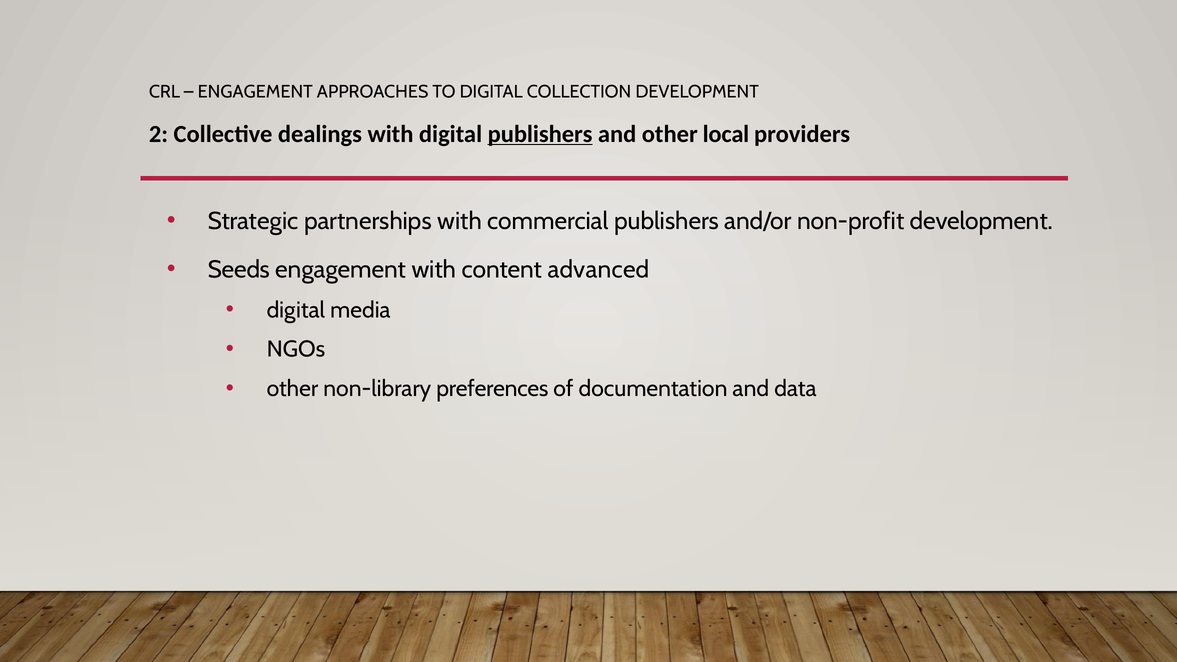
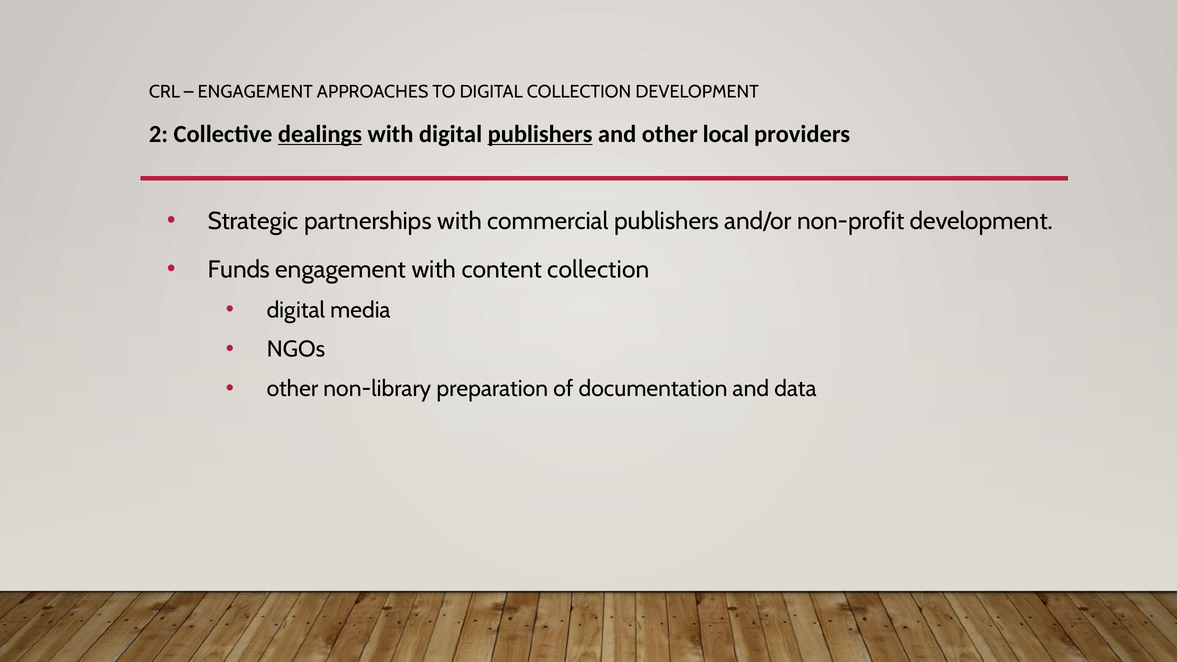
dealings underline: none -> present (320, 134)
Seeds: Seeds -> Funds (239, 270)
content advanced: advanced -> collection (599, 270)
preferences: preferences -> preparation (492, 389)
